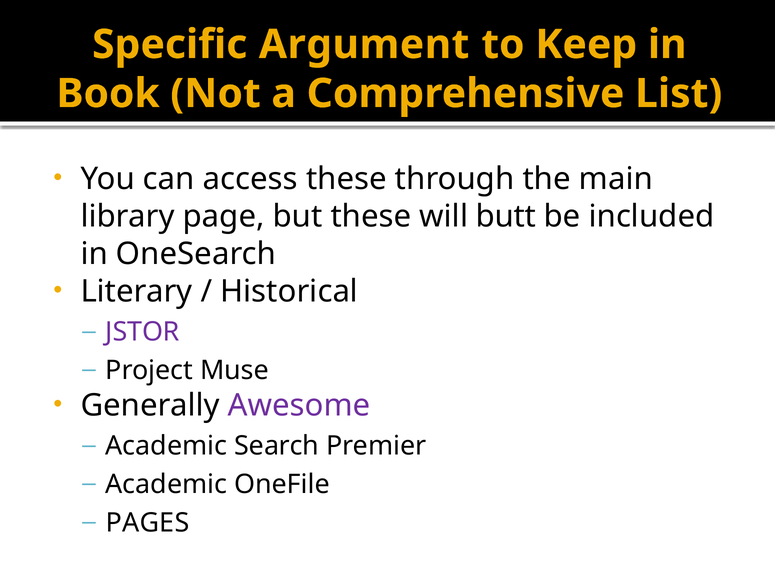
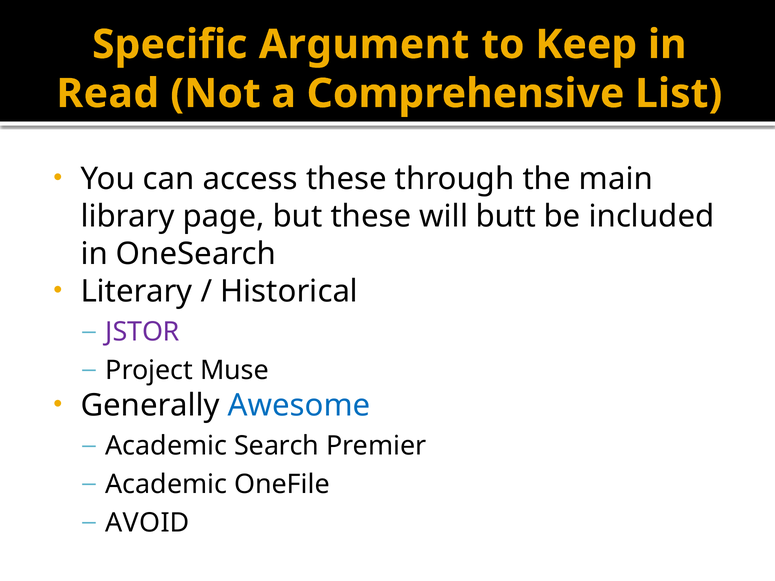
Book: Book -> Read (108, 94)
Awesome colour: purple -> blue (299, 406)
PAGES: PAGES -> AVOID (148, 523)
